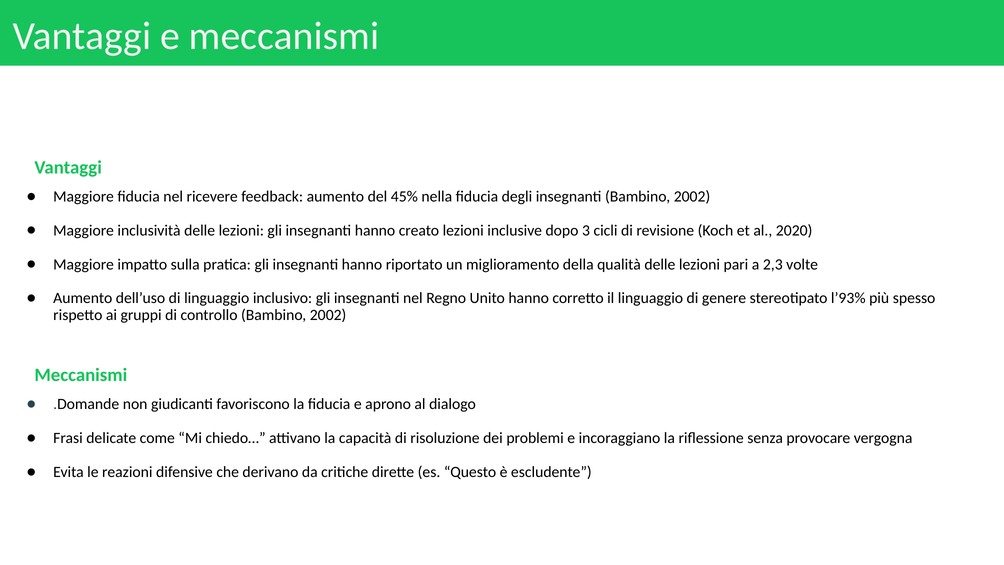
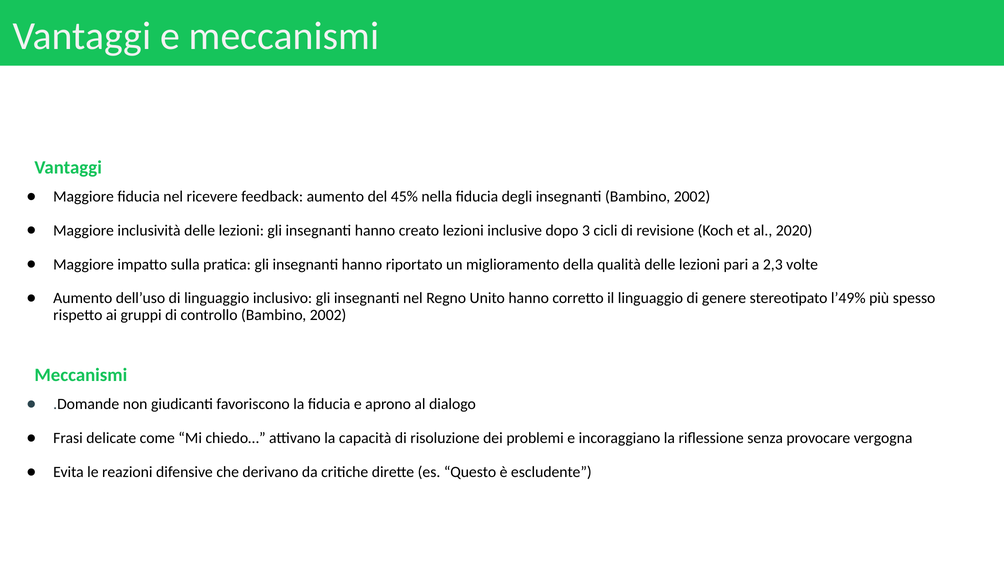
l’93%: l’93% -> l’49% (848, 298)
